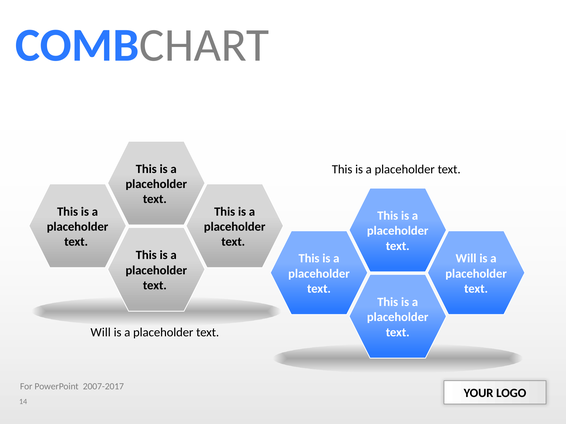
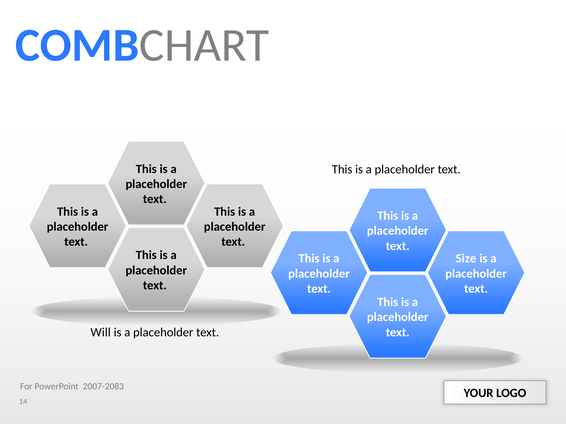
Will: Will -> Size (466, 259)
2007-2017: 2007-2017 -> 2007-2083 (103, 387)
